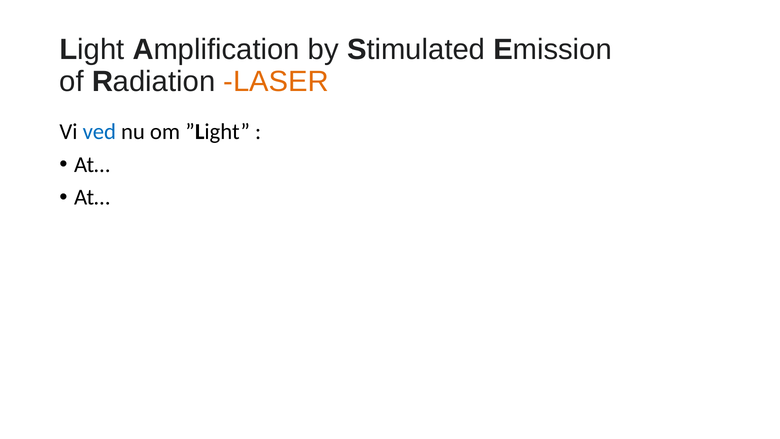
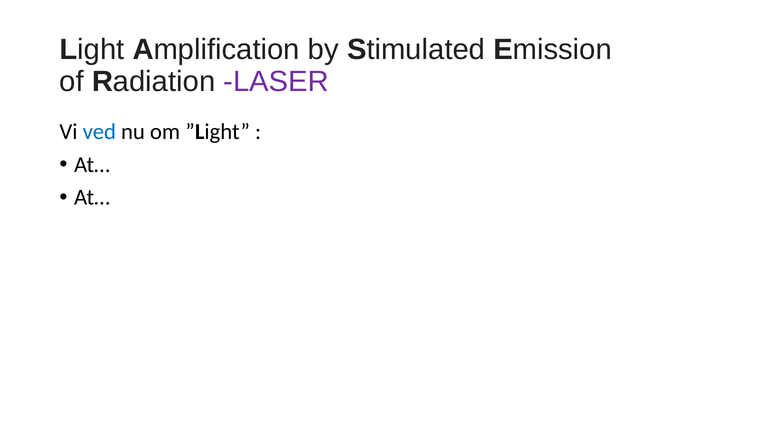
LASER colour: orange -> purple (276, 81)
